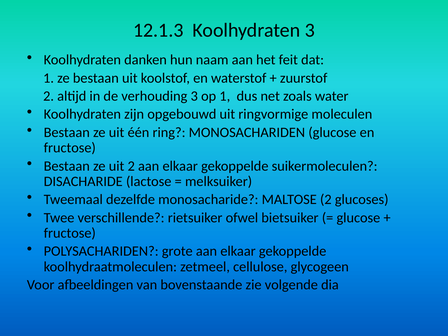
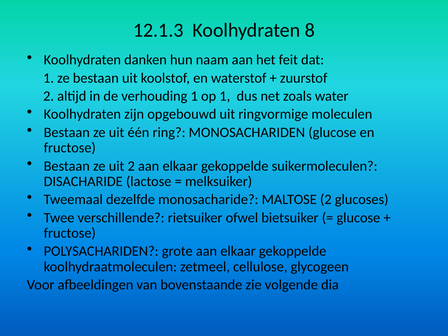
Koolhydraten 3: 3 -> 8 (310, 30)
verhouding 3: 3 -> 1 (194, 96)
